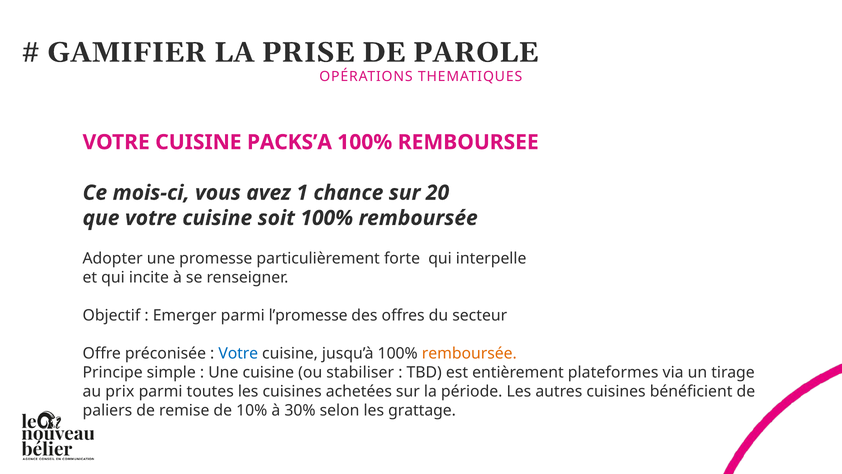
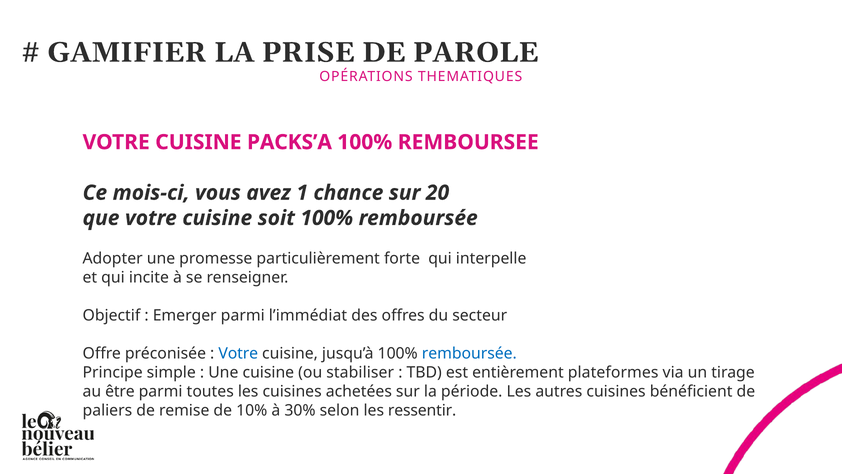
l’promesse: l’promesse -> l’immédiat (308, 315)
remboursée colour: orange -> blue (469, 353)
prix: prix -> être (120, 391)
grattage: grattage -> ressentir (422, 410)
